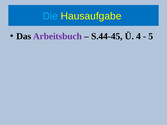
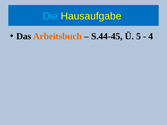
Arbeitsbuch colour: purple -> orange (57, 36)
4: 4 -> 5 (138, 36)
5: 5 -> 4 (151, 36)
